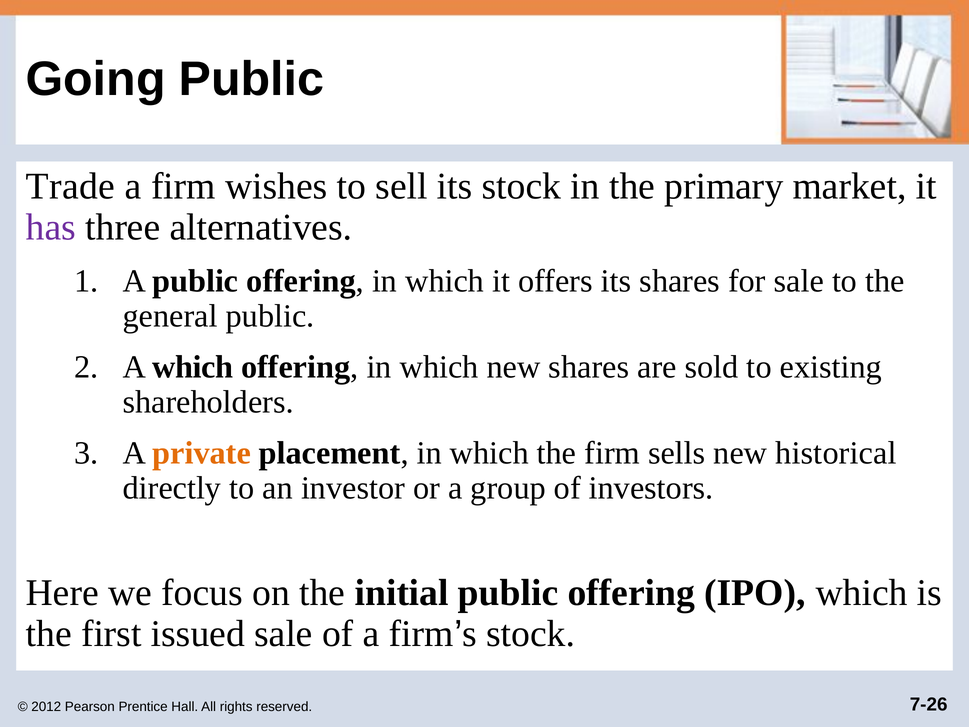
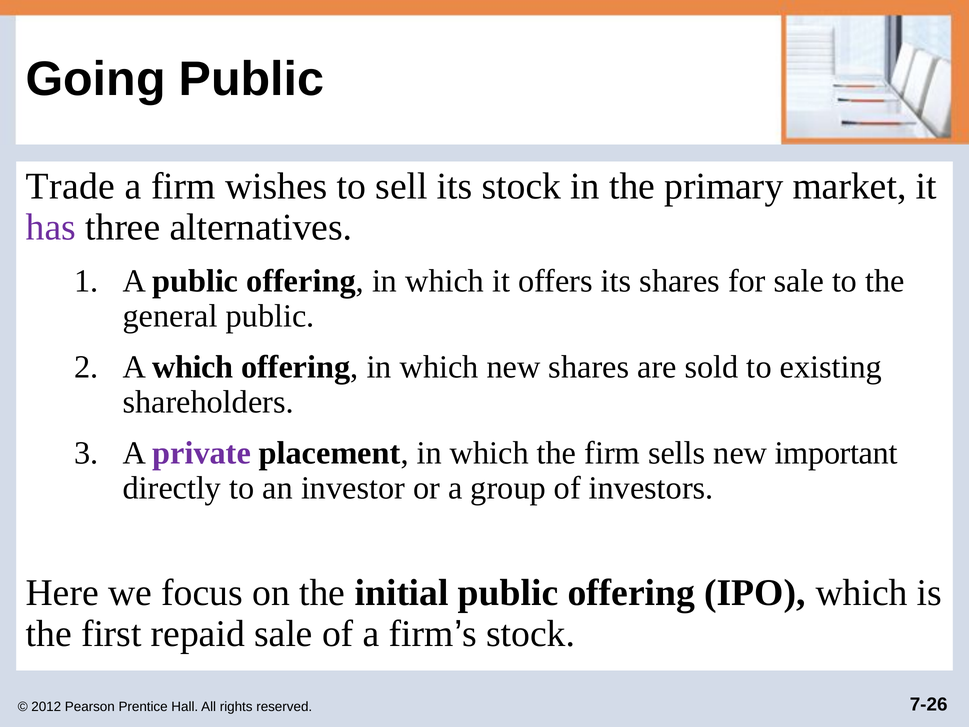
private colour: orange -> purple (202, 453)
historical: historical -> important (836, 453)
issued: issued -> repaid (198, 634)
